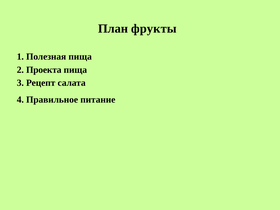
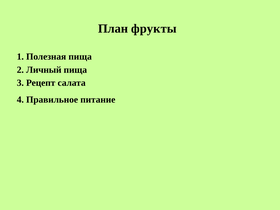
Проекта: Проекта -> Личный (44, 70)
